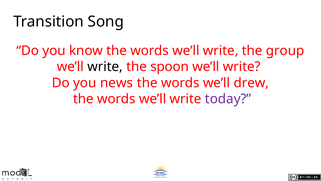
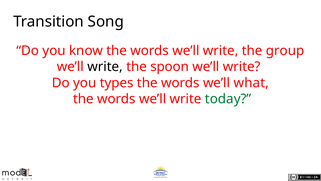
news: news -> types (117, 83)
drew: drew -> what (251, 83)
today colour: purple -> green (228, 99)
